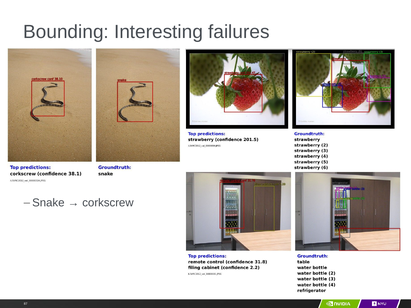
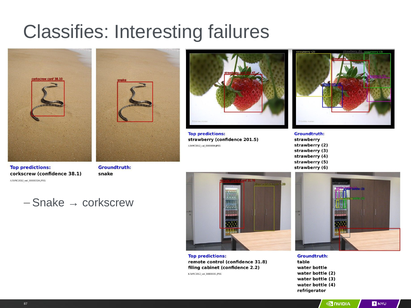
Bounding: Bounding -> Classifies (66, 32)
